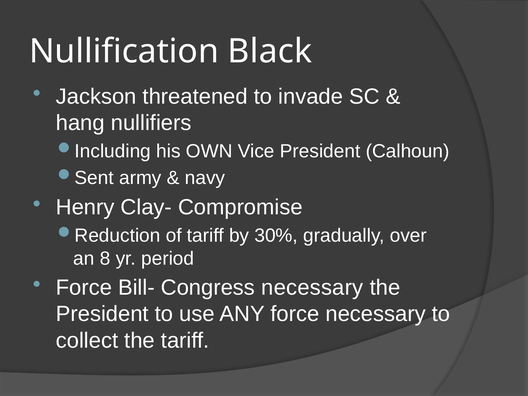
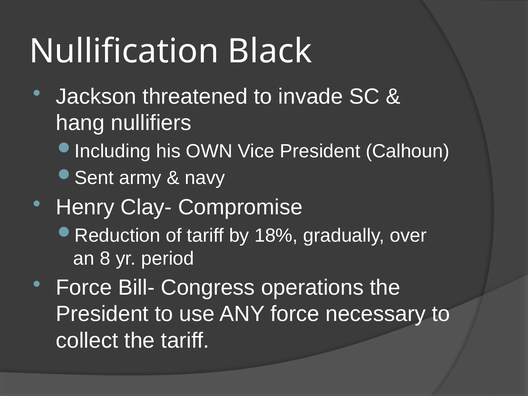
30%: 30% -> 18% (276, 235)
Congress necessary: necessary -> operations (312, 288)
